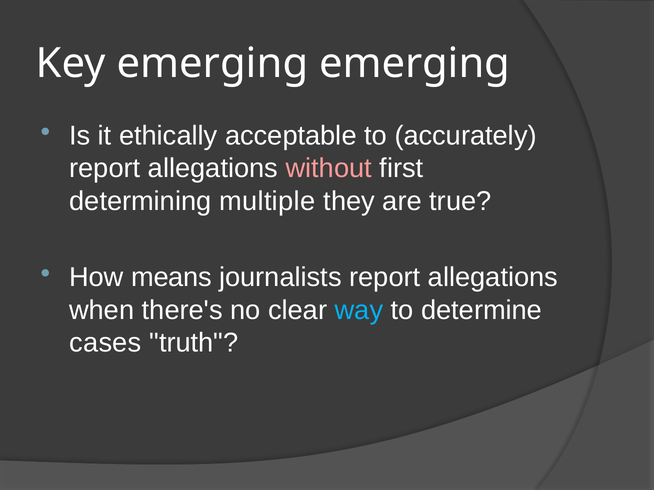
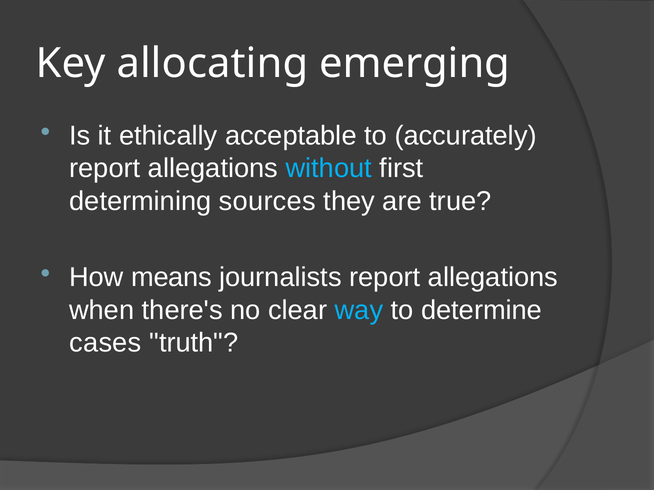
Key emerging: emerging -> allocating (212, 63)
without colour: pink -> light blue (329, 169)
multiple: multiple -> sources (267, 201)
